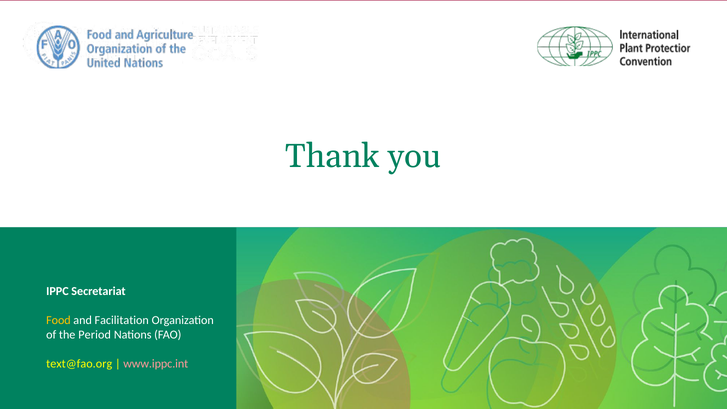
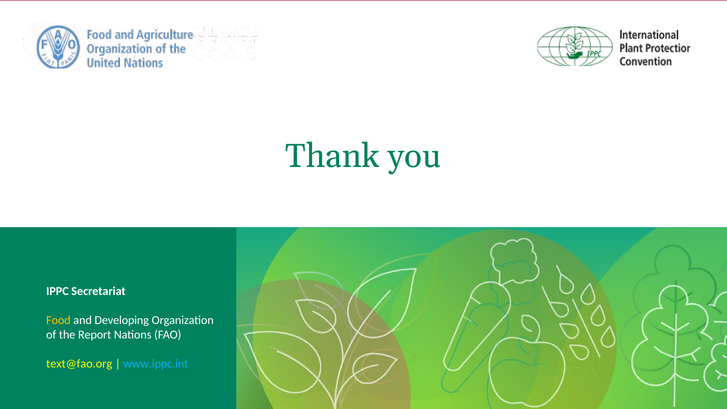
Facilitation: Facilitation -> Developing (122, 320)
Period: Period -> Report (95, 335)
www.ippc.int colour: pink -> light blue (156, 364)
